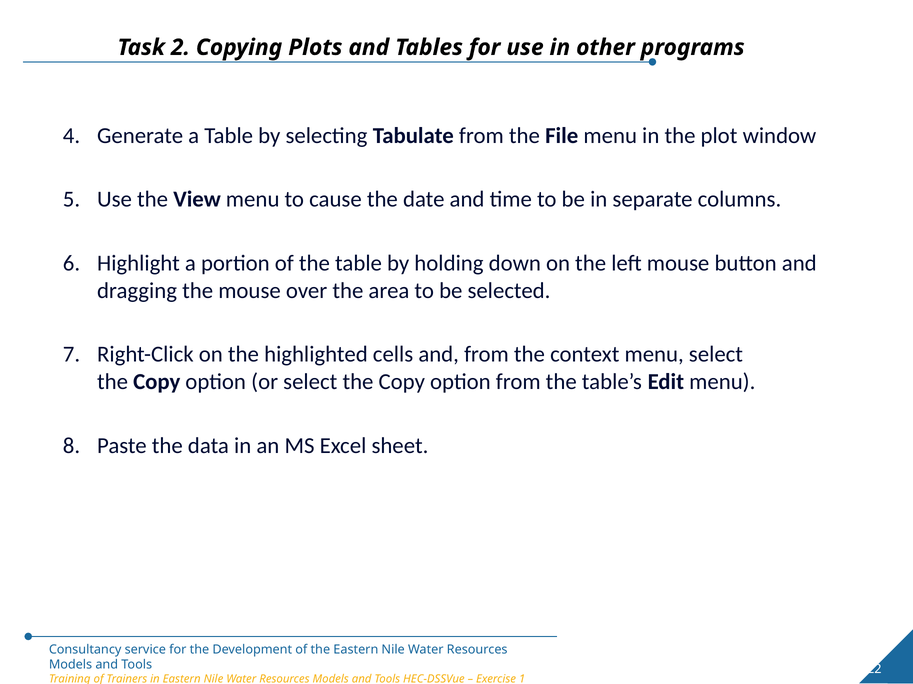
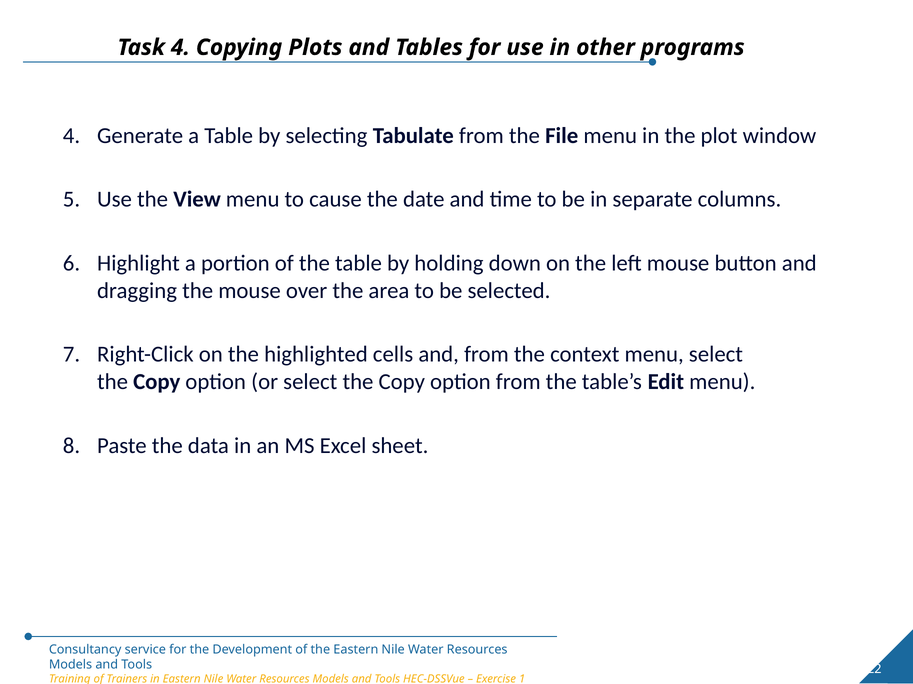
Task 2: 2 -> 4 (180, 47)
